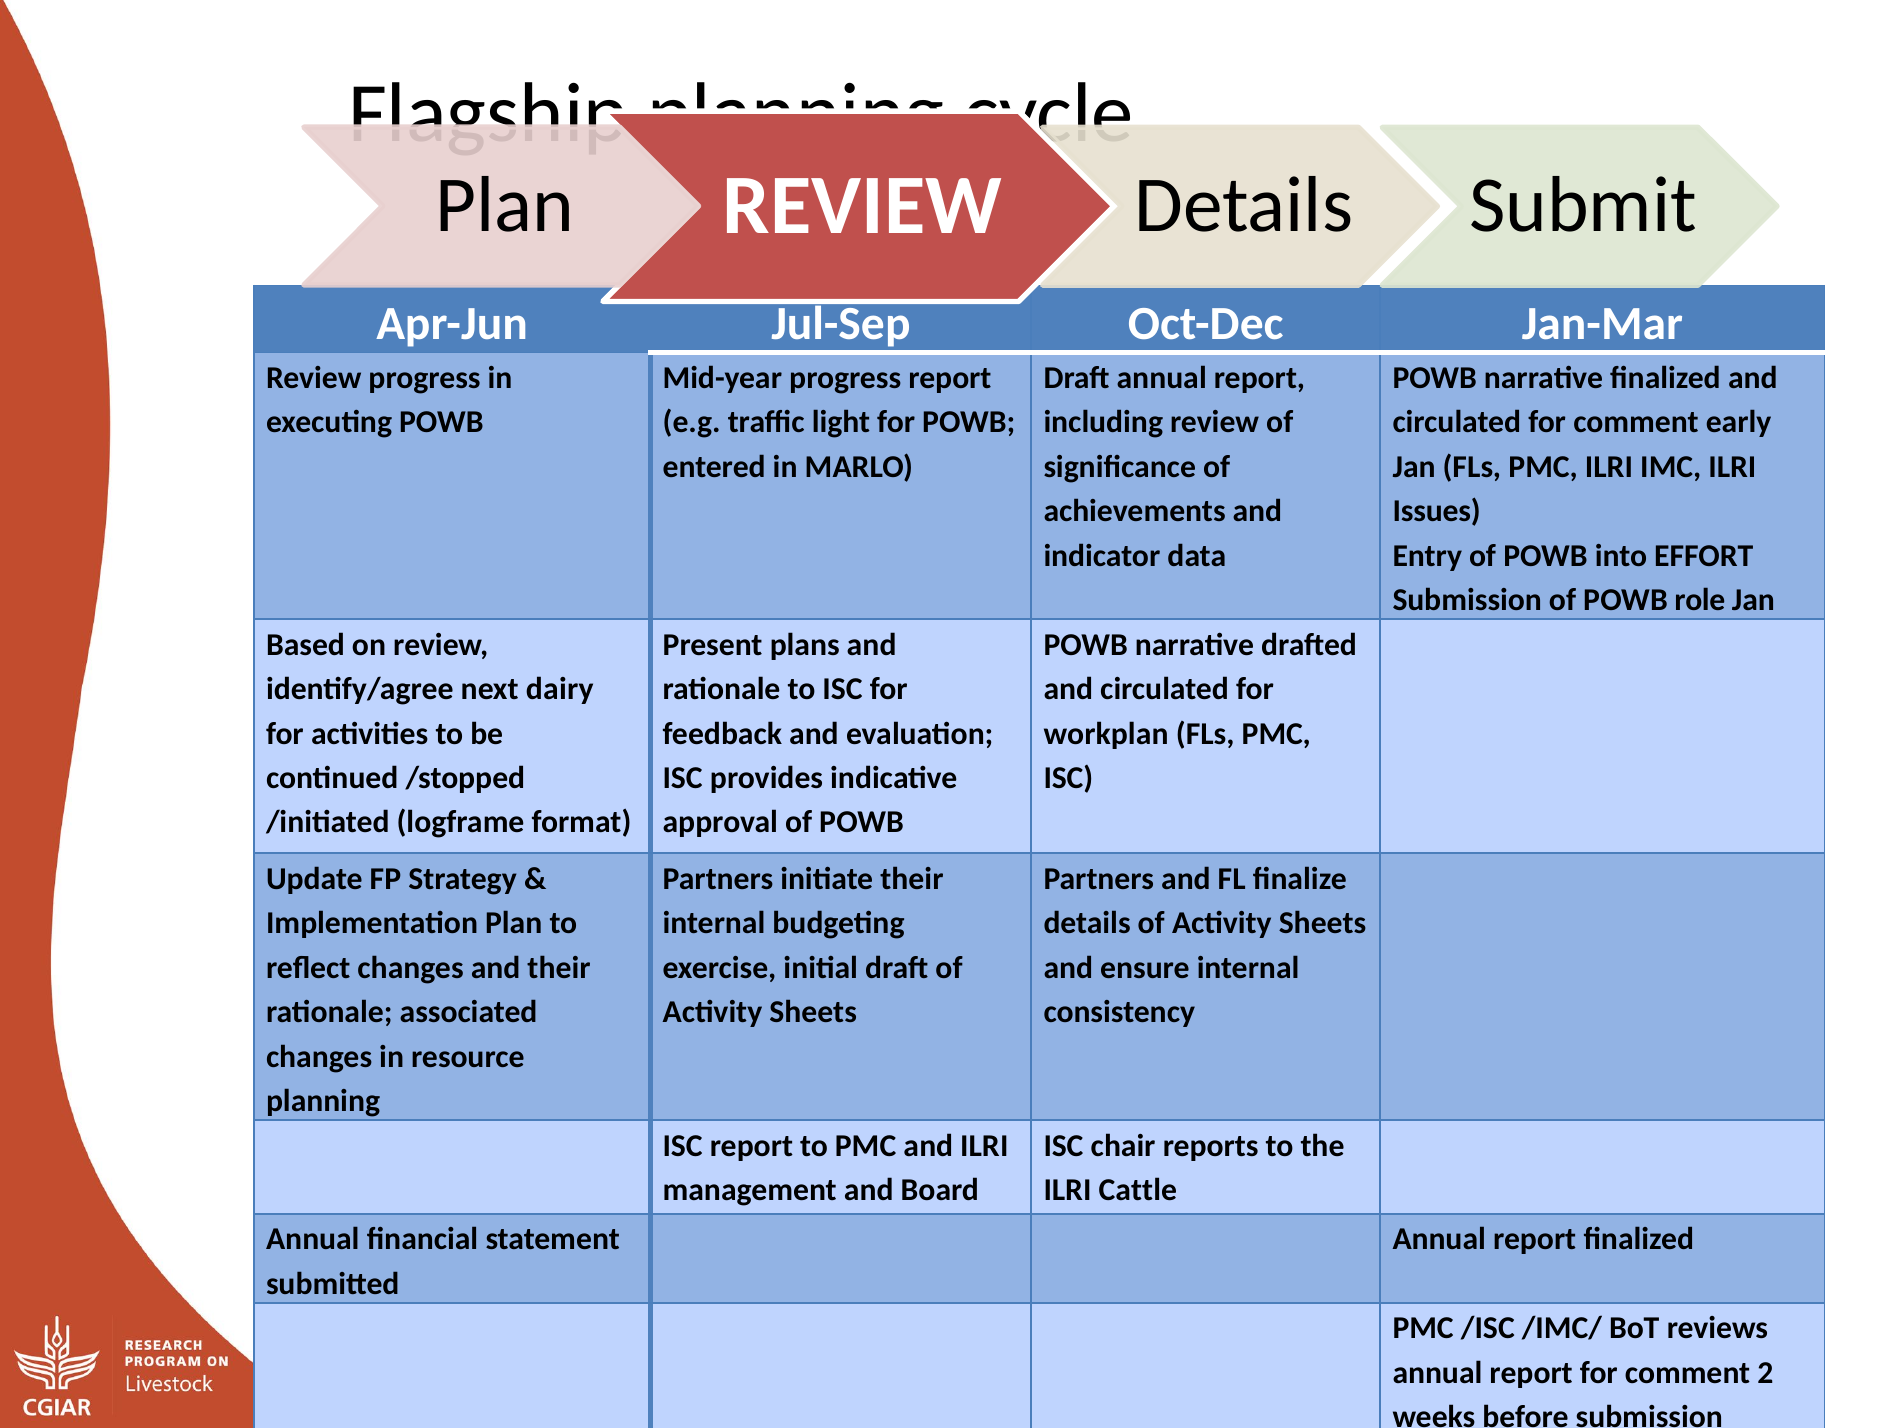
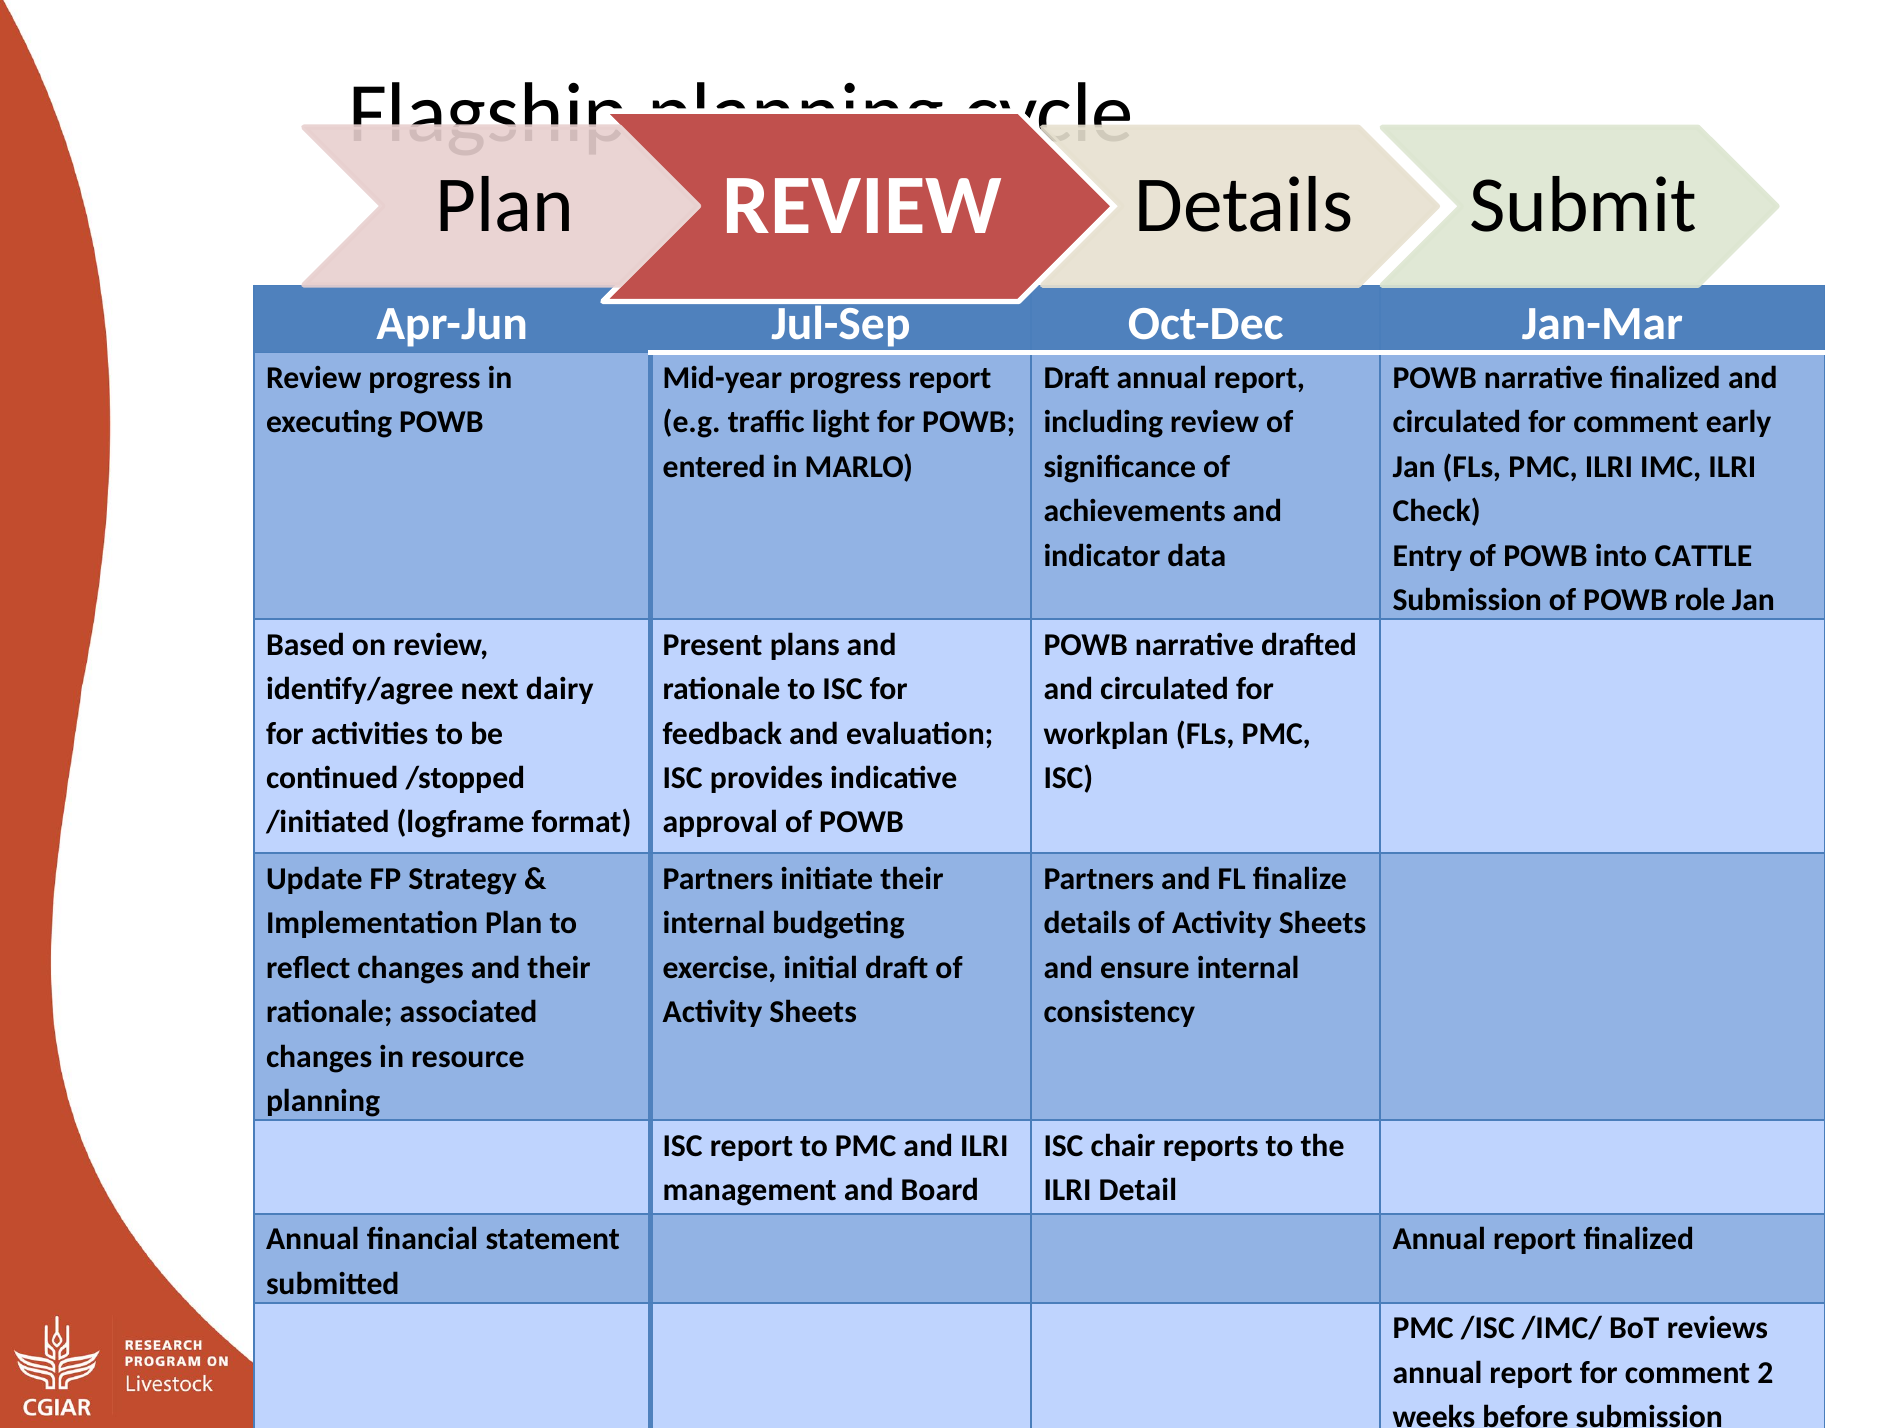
Issues: Issues -> Check (1437, 511)
EFFORT: EFFORT -> CATTLE (1704, 556)
Cattle: Cattle -> Detail (1138, 1190)
